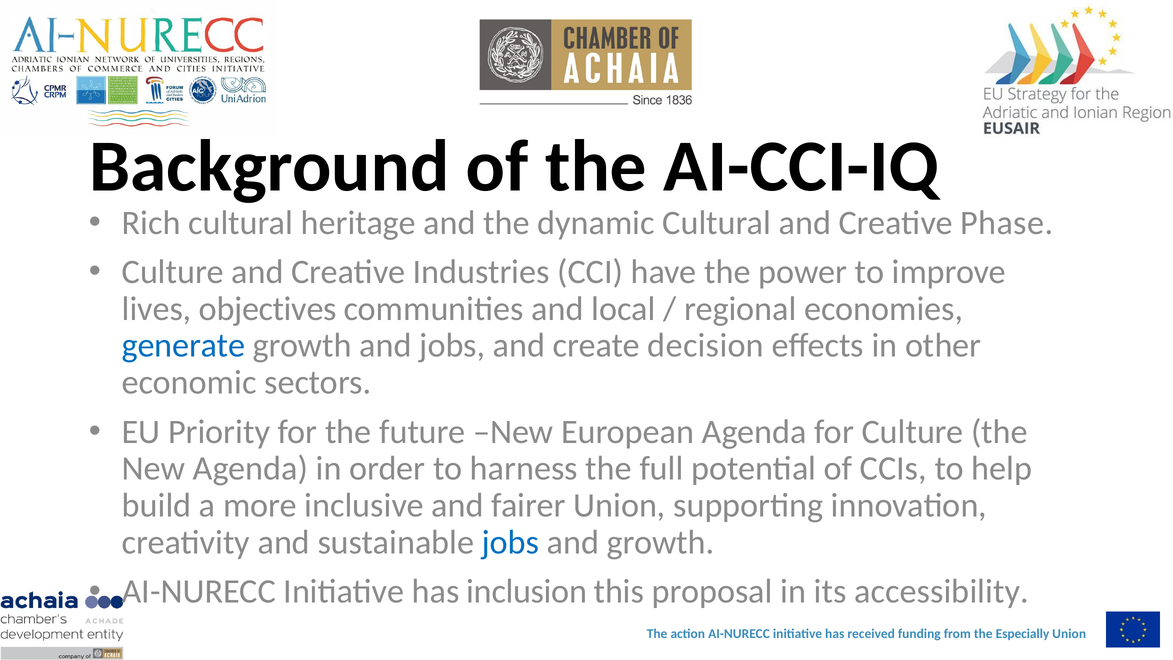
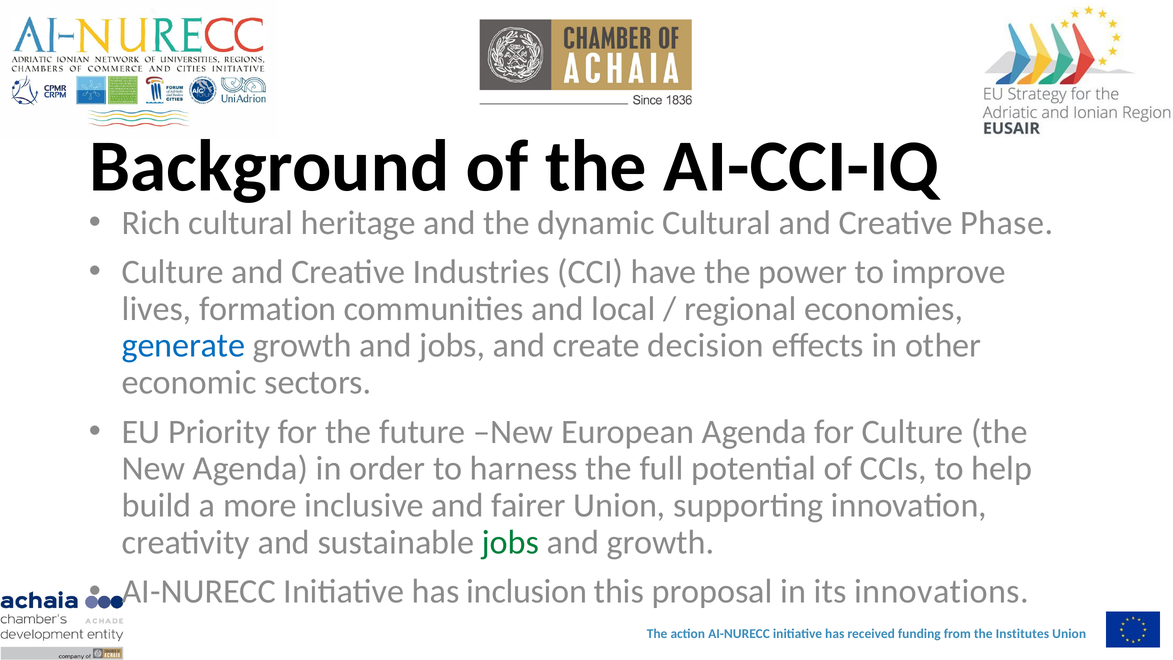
objectives: objectives -> formation (268, 309)
jobs colour: blue -> green (510, 542)
accessibility: accessibility -> innovations (941, 591)
Especially: Especially -> Institutes (1022, 633)
